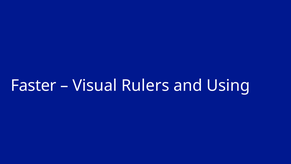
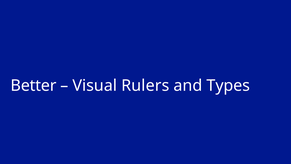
Faster: Faster -> Better (34, 85)
Using: Using -> Types (228, 85)
